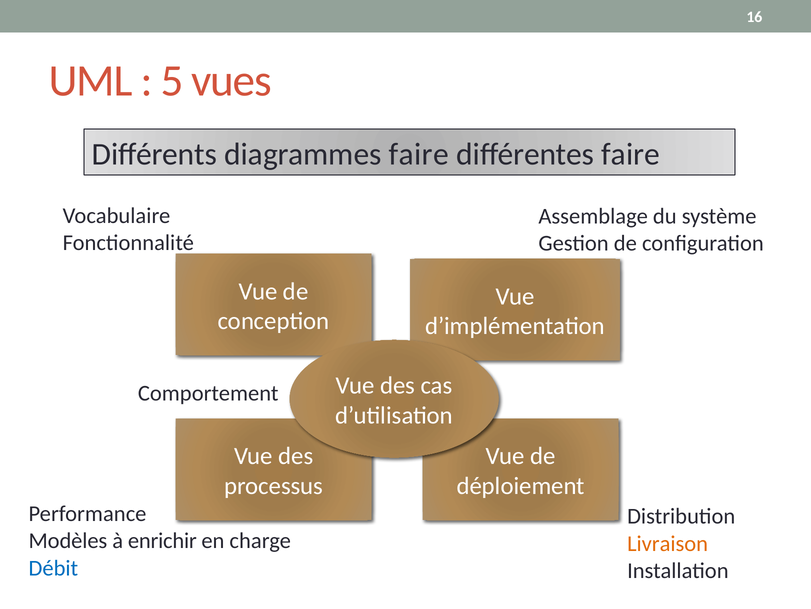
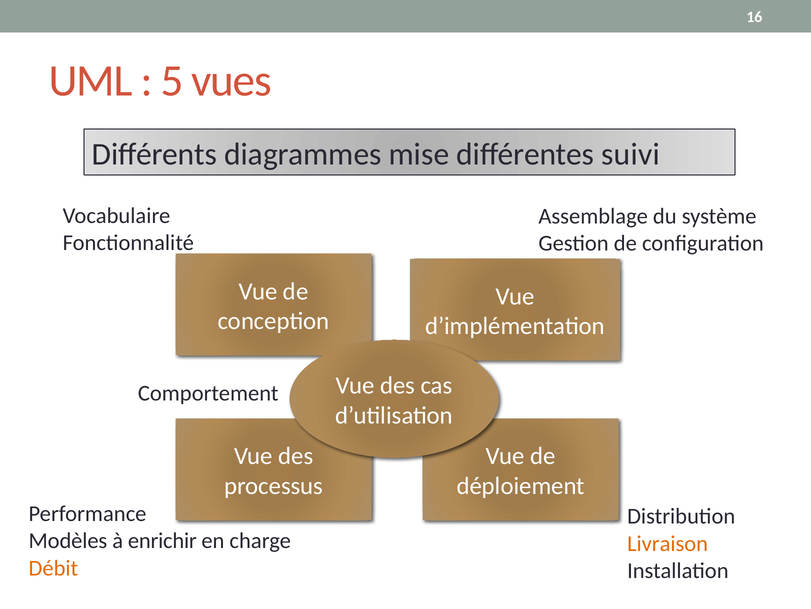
diagrammes faire: faire -> mise (419, 154)
différentes faire: faire -> suivi (631, 154)
Débit colour: blue -> orange (53, 567)
